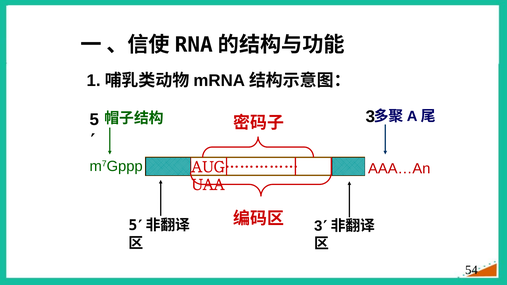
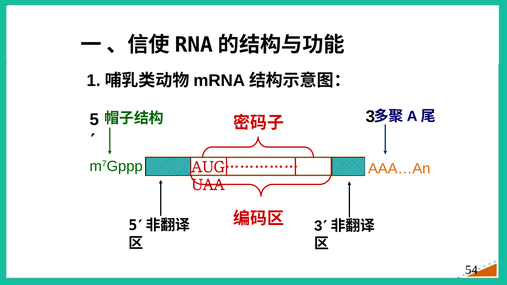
AAA…An colour: red -> orange (399, 169)
